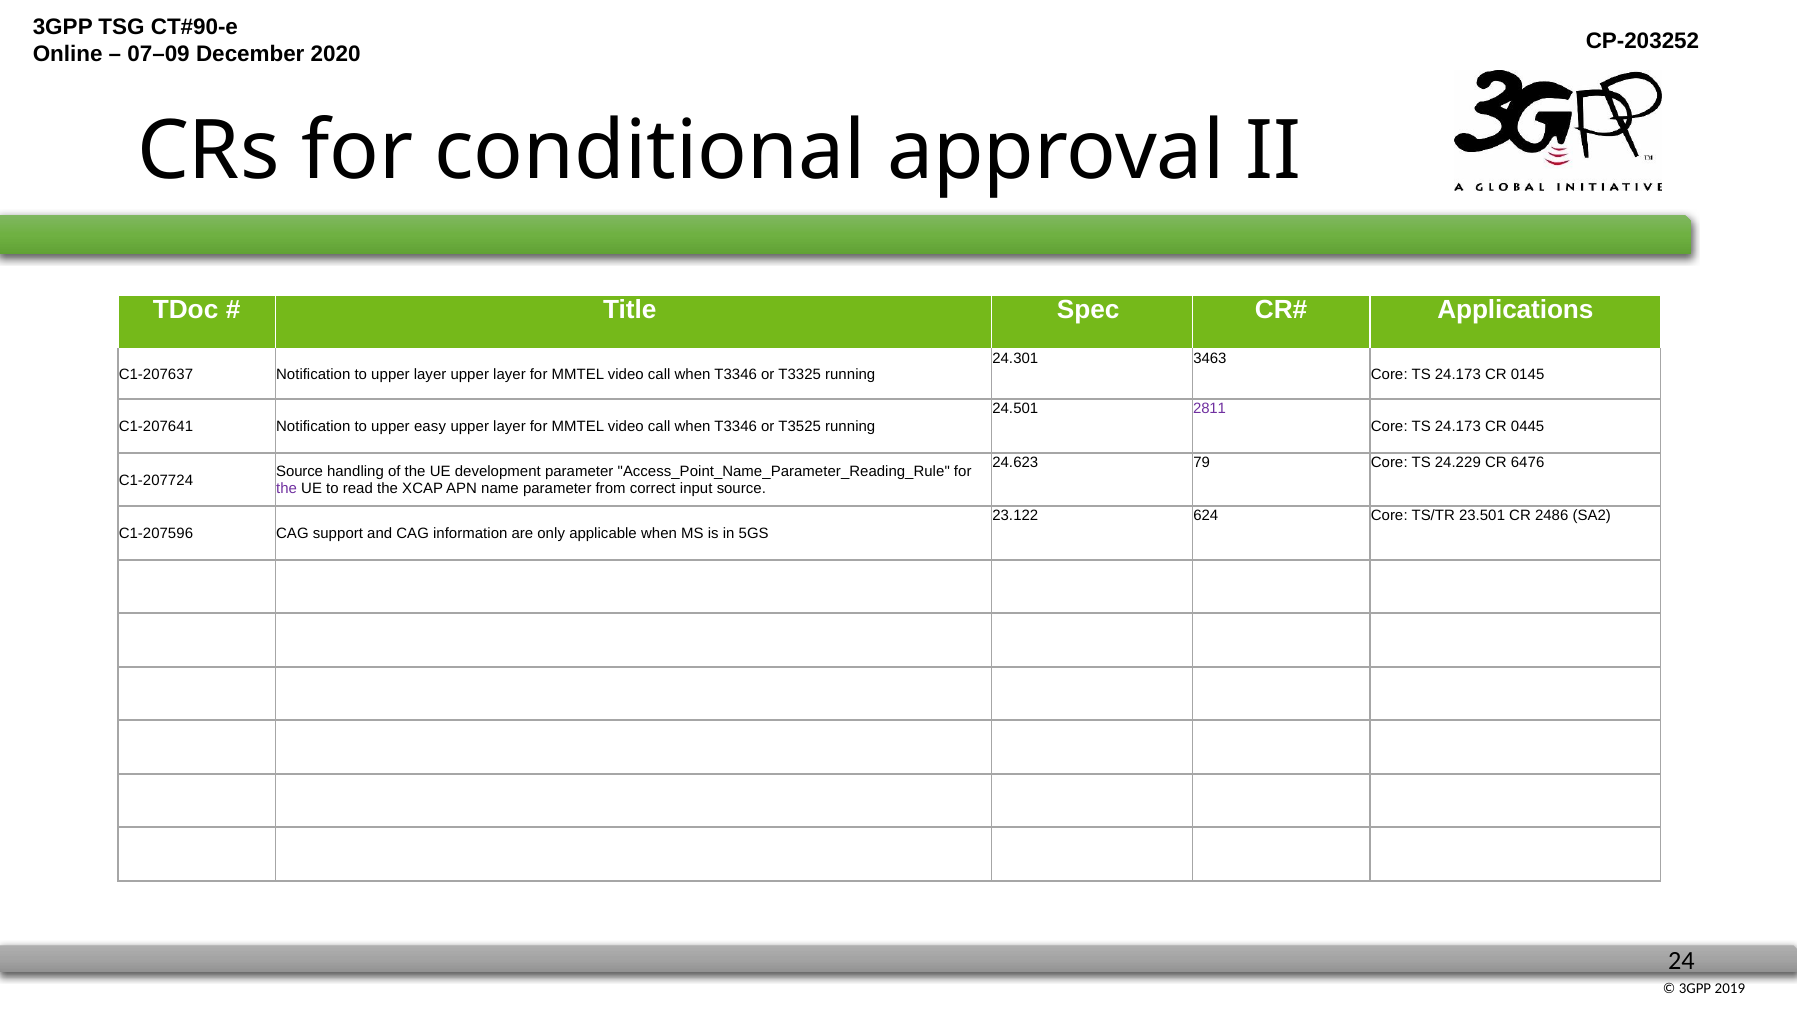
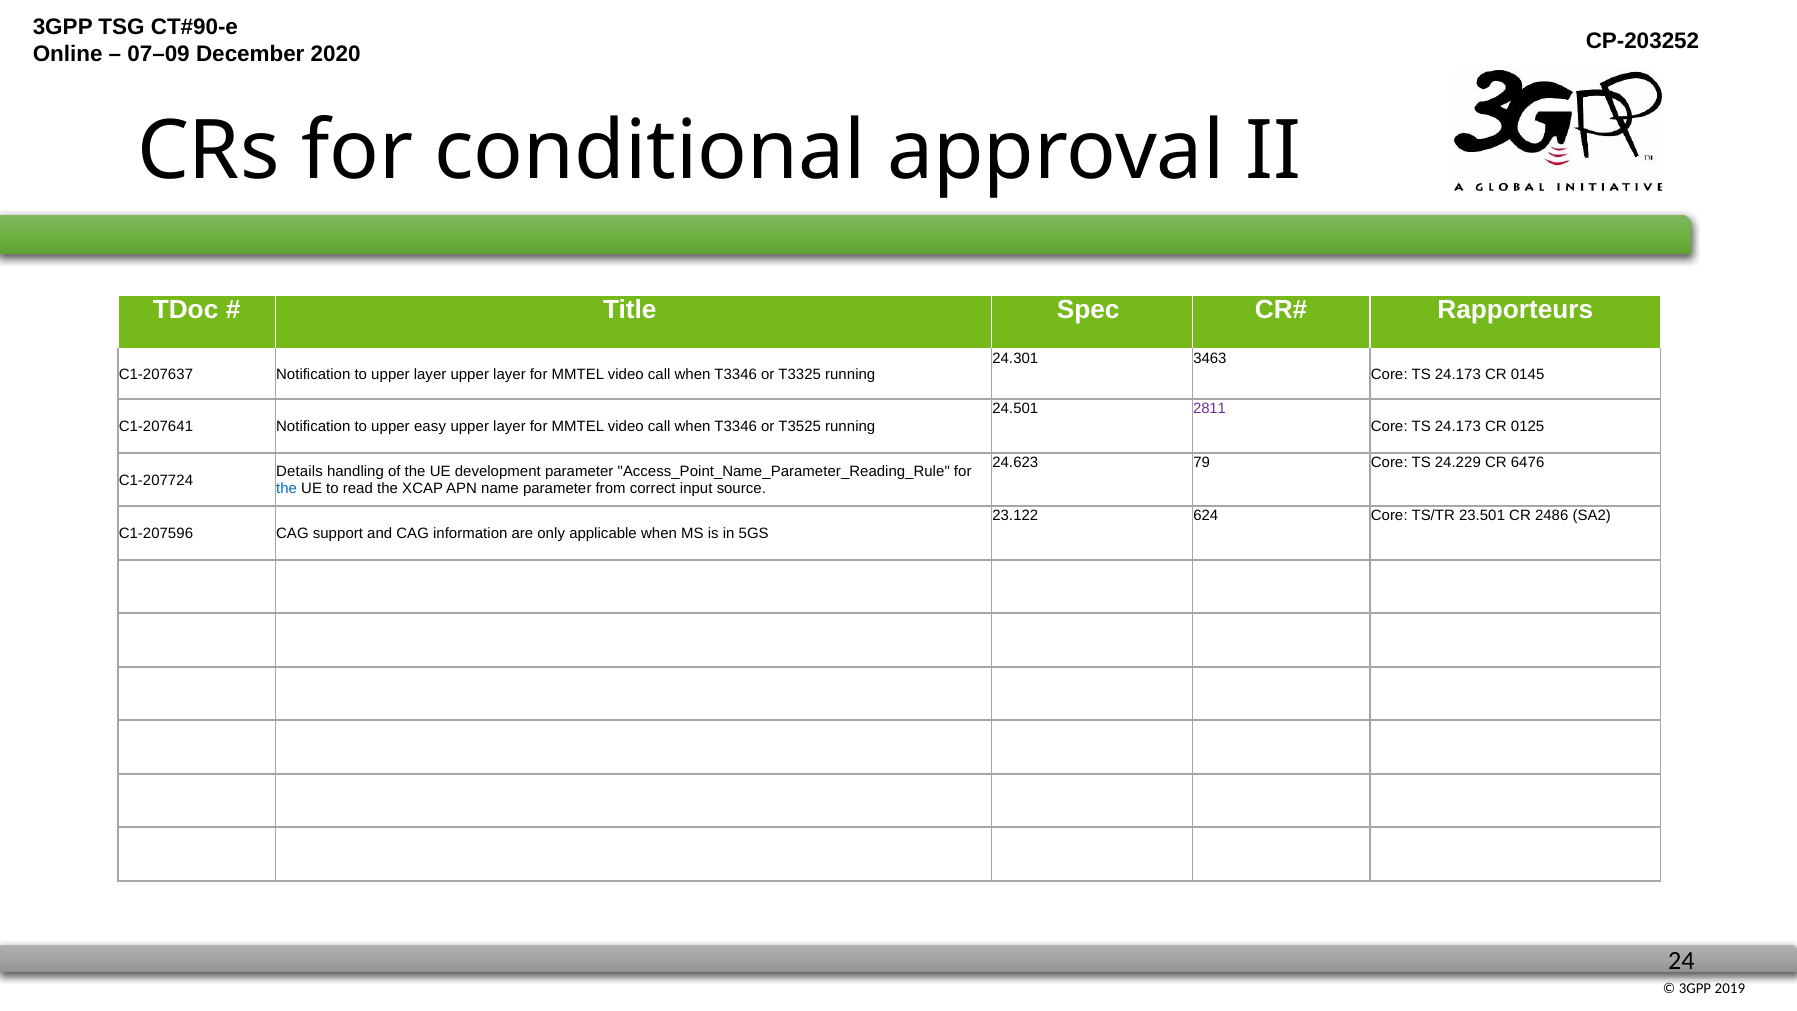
Applications: Applications -> Rapporteurs (1515, 310)
0445: 0445 -> 0125 (1528, 427)
Source: Source -> Details (299, 472)
the colour: purple -> blue (287, 489)
